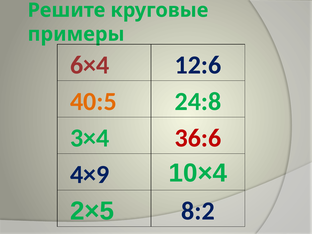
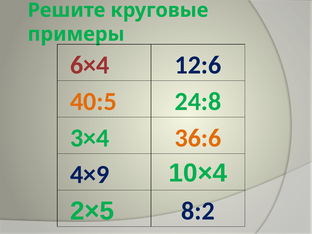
36:6 colour: red -> orange (198, 138)
